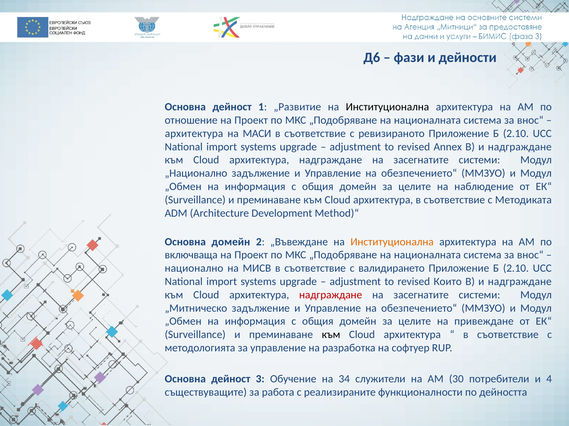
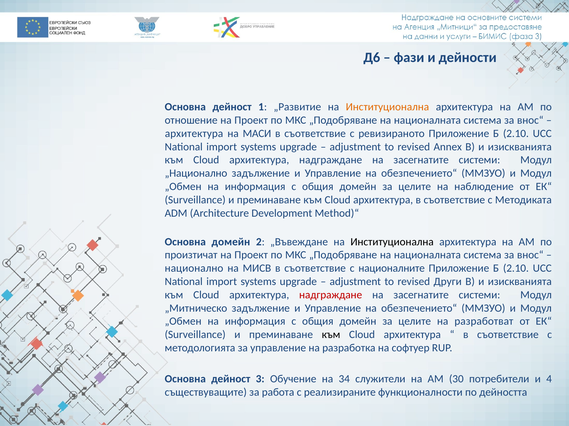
Институционална colour: black -> orange (387, 107)
Annex B и надграждане: надграждане -> изискванията (520, 147)
Институционална colour: orange -> black (392, 242)
включваща: включваща -> произтичат (191, 255)
валидирането: валидирането -> националните (392, 269)
Които: Които -> Други (448, 282)
надграждане: надграждане -> изискванията (520, 282)
привеждане: привеждане -> разработват (484, 322)
